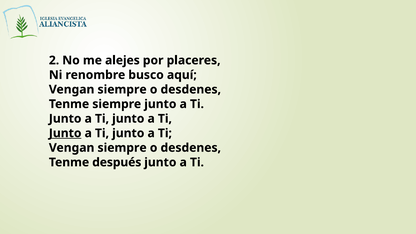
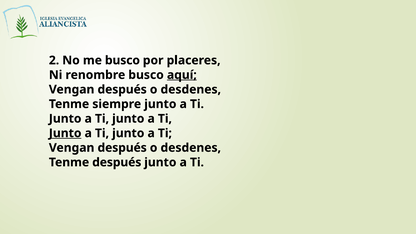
me alejes: alejes -> busco (122, 60)
aquí underline: none -> present (182, 75)
siempre: siempre -> después (122, 89)
siempre: siempre -> después (122, 148)
